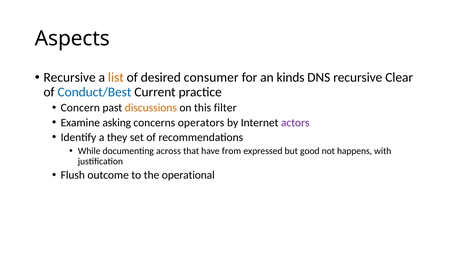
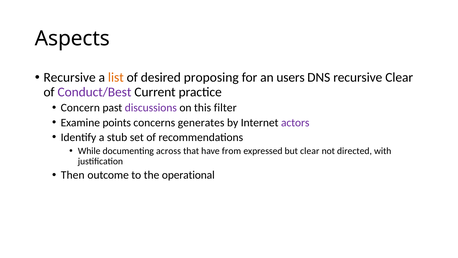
consumer: consumer -> proposing (211, 77)
kinds: kinds -> users (291, 77)
Conduct/Best colour: blue -> purple (94, 92)
discussions colour: orange -> purple (151, 108)
asking: asking -> points (117, 122)
operators: operators -> generates (201, 122)
they: they -> stub (117, 137)
but good: good -> clear (310, 151)
happens: happens -> directed (354, 151)
Flush: Flush -> Then (73, 175)
